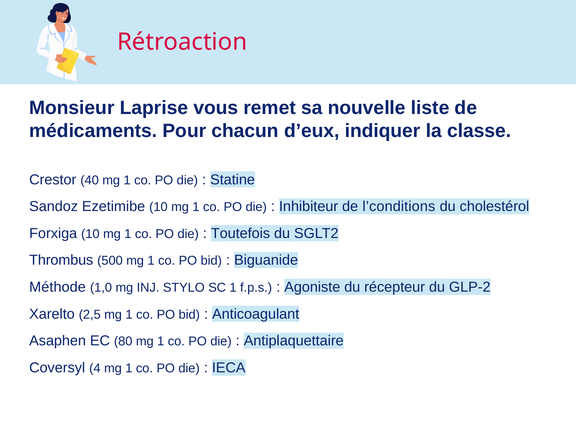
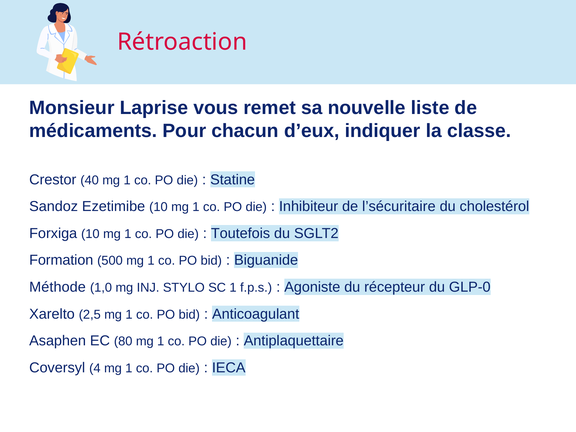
l’conditions: l’conditions -> l’sécuritaire (399, 206)
Thrombus: Thrombus -> Formation (61, 260)
GLP-2: GLP-2 -> GLP-0 (470, 287)
